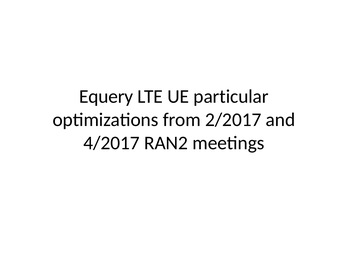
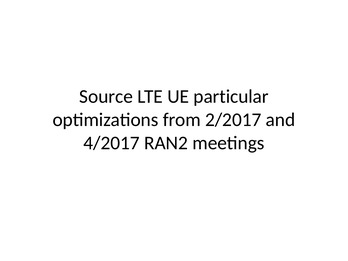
Equery: Equery -> Source (106, 97)
